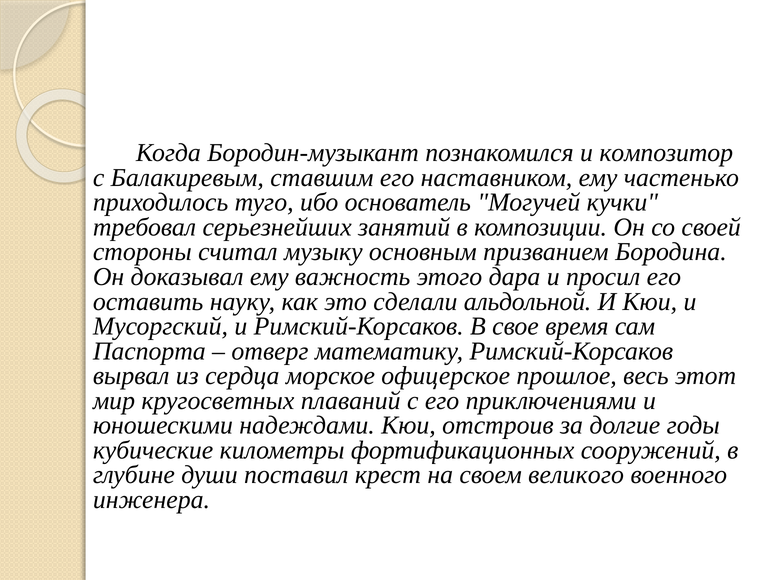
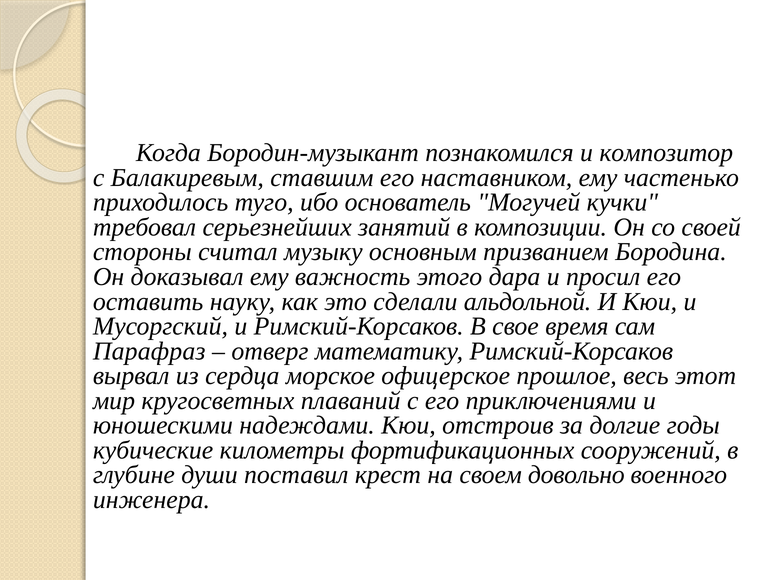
Паспорта: Паспорта -> Парафраз (149, 351)
великого: великого -> довольно (576, 475)
